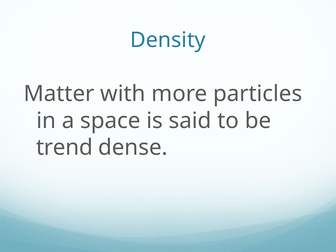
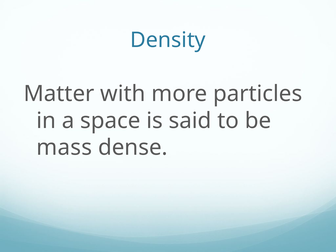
trend: trend -> mass (64, 148)
